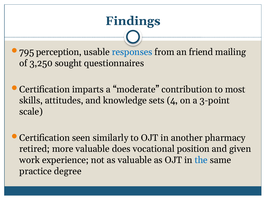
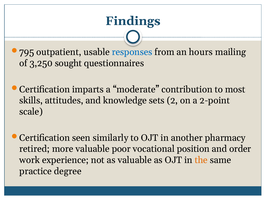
perception: perception -> outpatient (59, 52)
friend: friend -> hours (201, 52)
4: 4 -> 2 (172, 100)
3-point: 3-point -> 2-point (215, 100)
does: does -> poor (121, 149)
given: given -> order (240, 149)
the colour: blue -> orange (201, 160)
